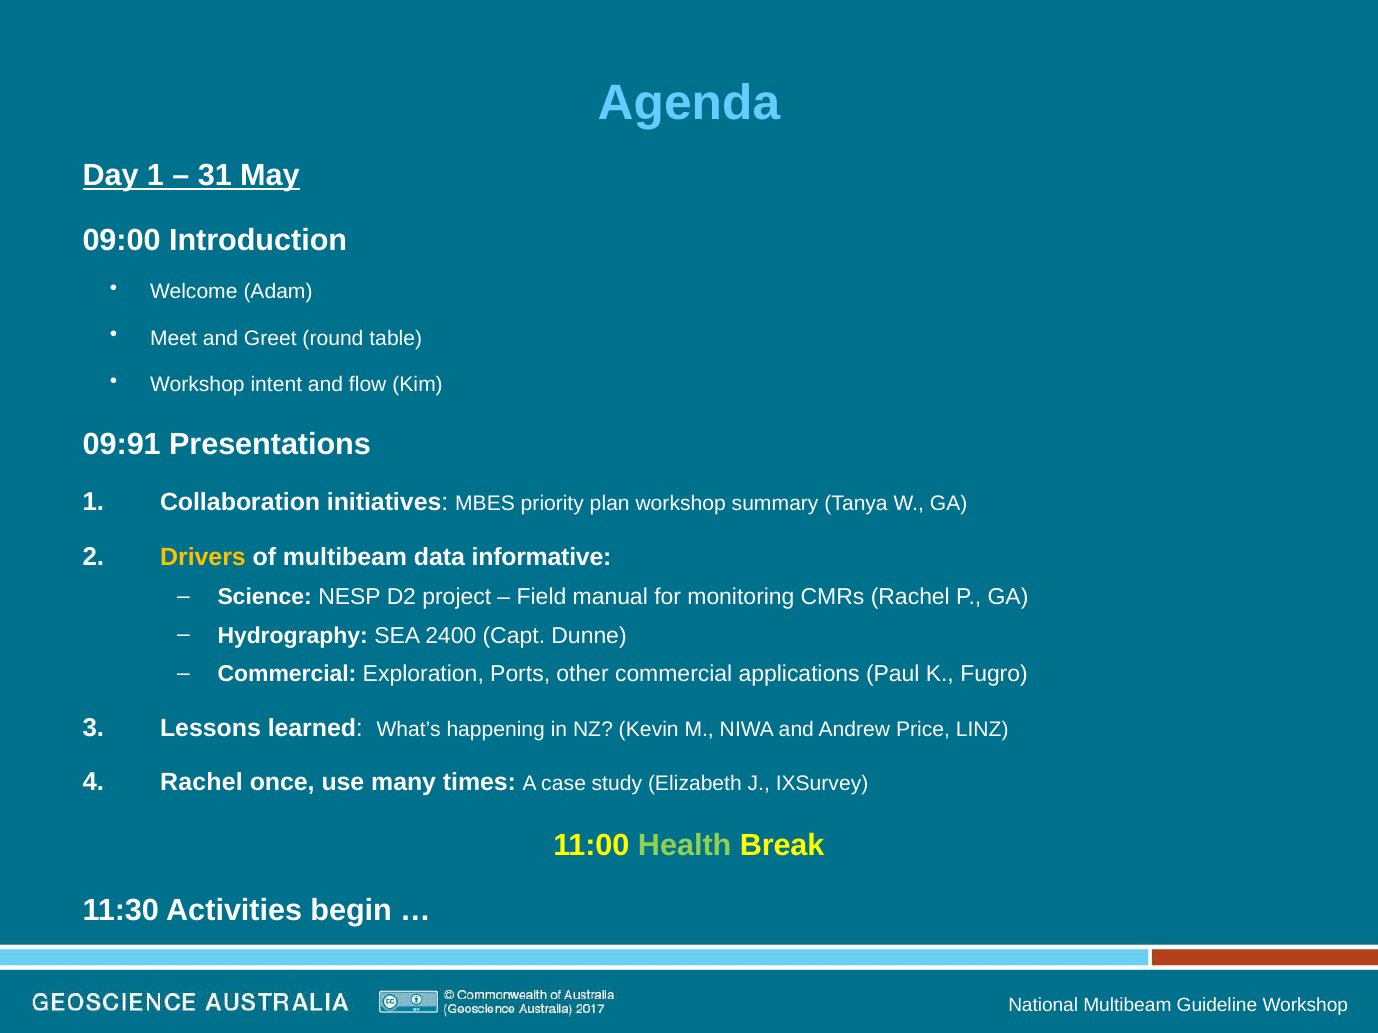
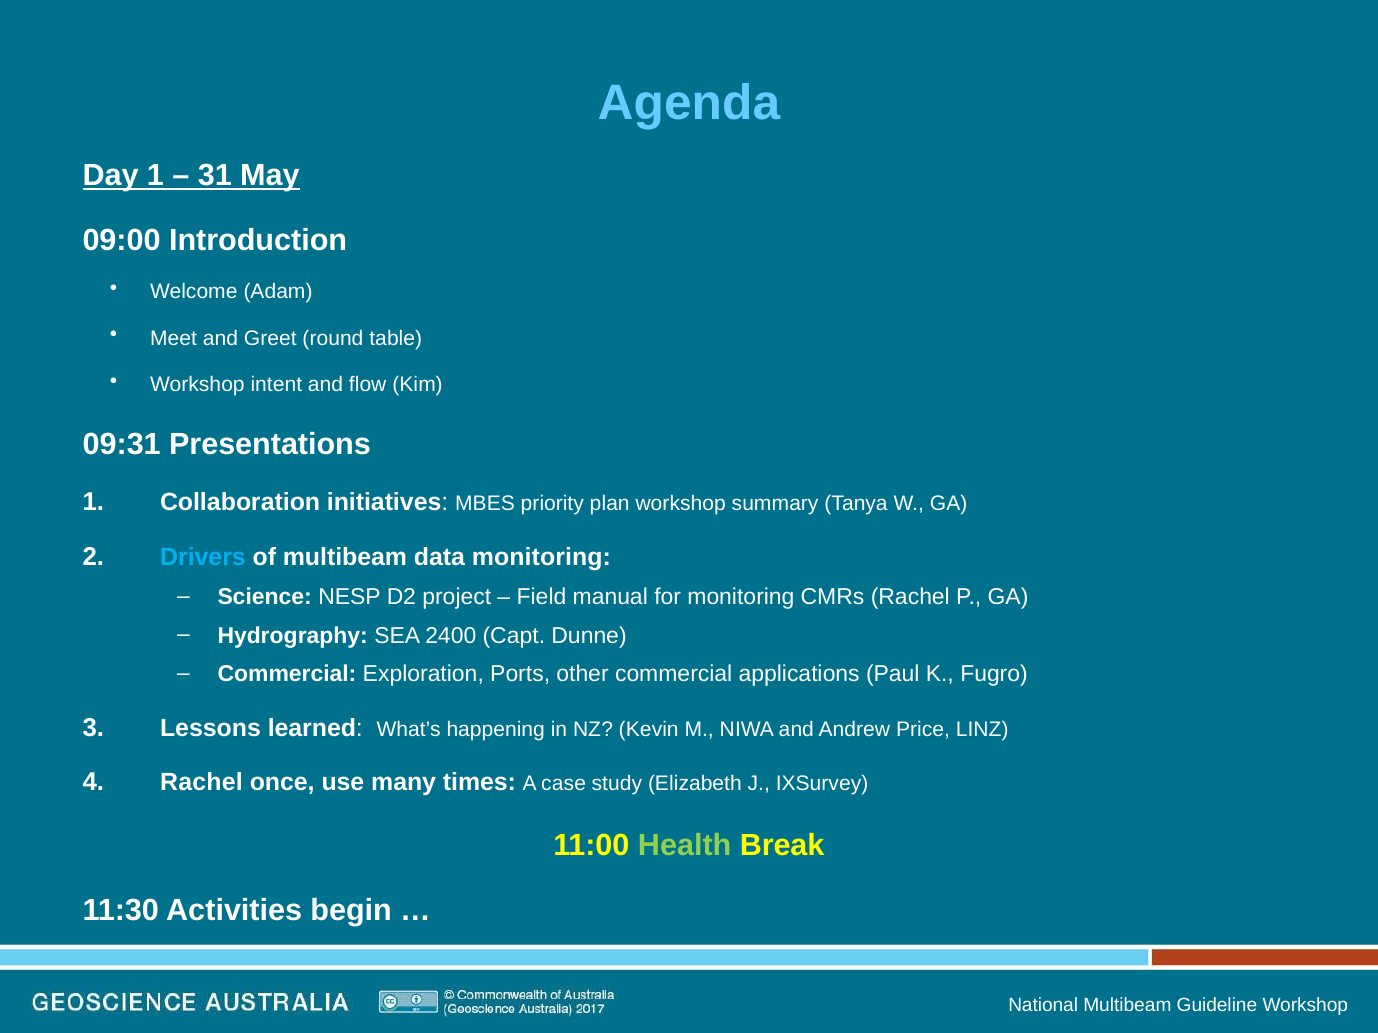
09:91: 09:91 -> 09:31 (122, 445)
Drivers colour: yellow -> light blue (203, 558)
data informative: informative -> monitoring (541, 558)
